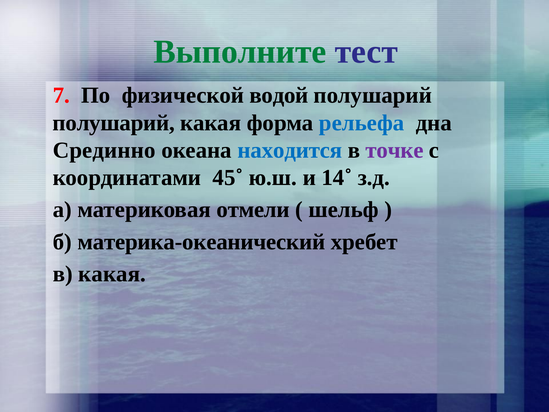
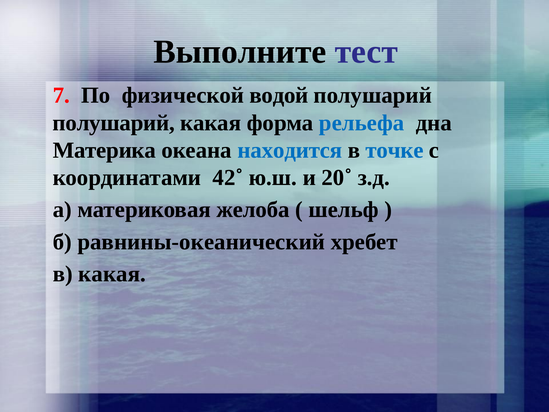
Выполните colour: green -> black (240, 52)
Срединно: Срединно -> Материка (104, 150)
точке colour: purple -> blue (395, 150)
45˚: 45˚ -> 42˚ (228, 178)
14˚: 14˚ -> 20˚ (337, 178)
отмели: отмели -> желоба (253, 210)
материка-океанический: материка-океанический -> равнины-океанический (201, 242)
